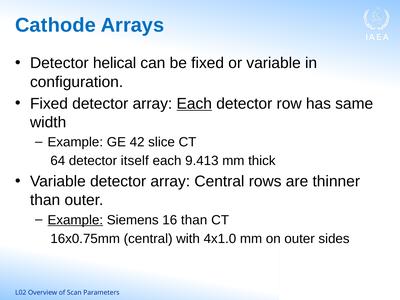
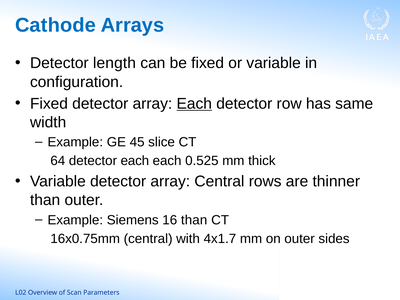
helical: helical -> length (114, 63)
42: 42 -> 45 (137, 142)
detector itself: itself -> each (135, 161)
9.413: 9.413 -> 0.525 (202, 161)
Example underline: present -> none (75, 220)
4x1.0: 4x1.0 -> 4x1.7 (220, 239)
